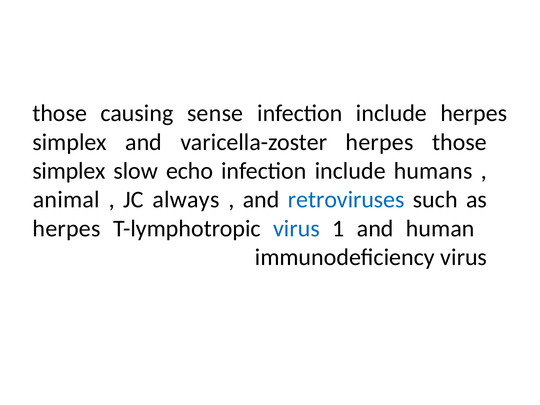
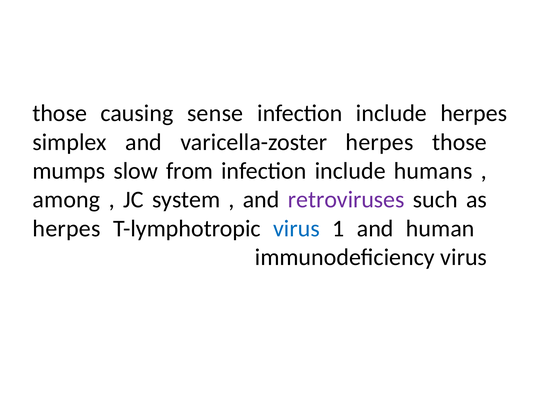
simplex: simplex -> mumps (69, 171)
echo: echo -> from (190, 171)
animal: animal -> among (66, 200)
always: always -> system (186, 200)
retroviruses colour: blue -> purple (346, 200)
